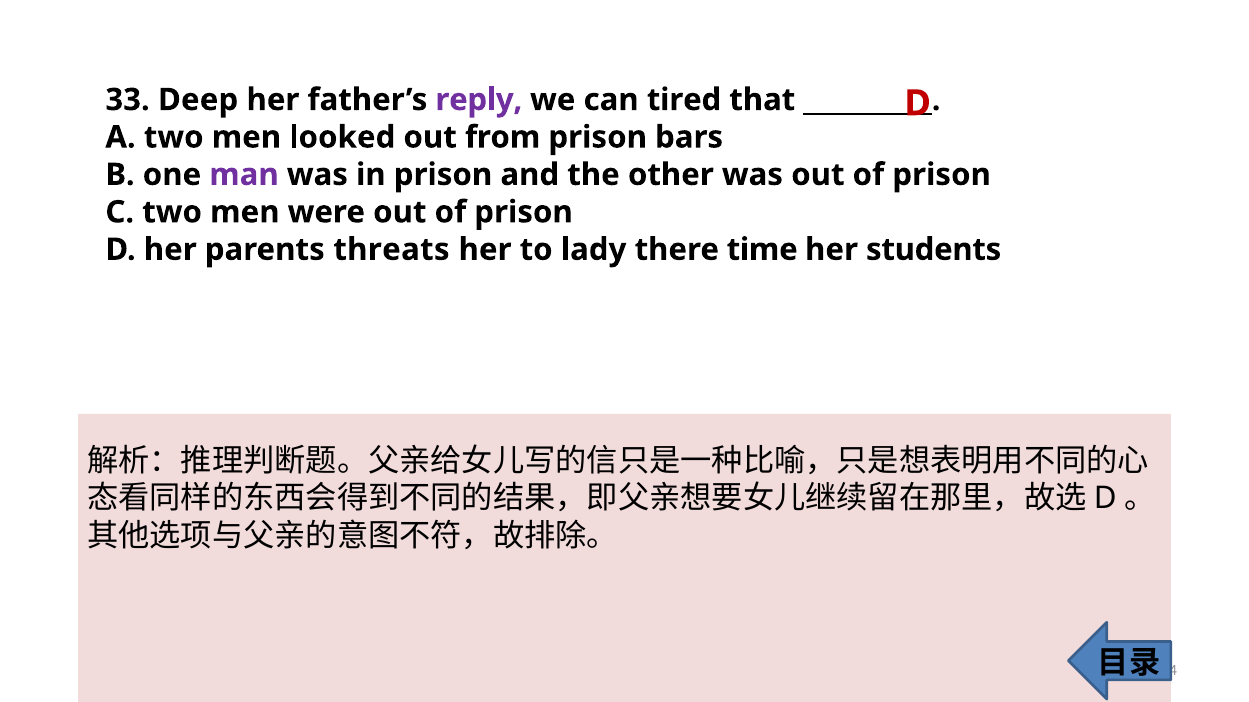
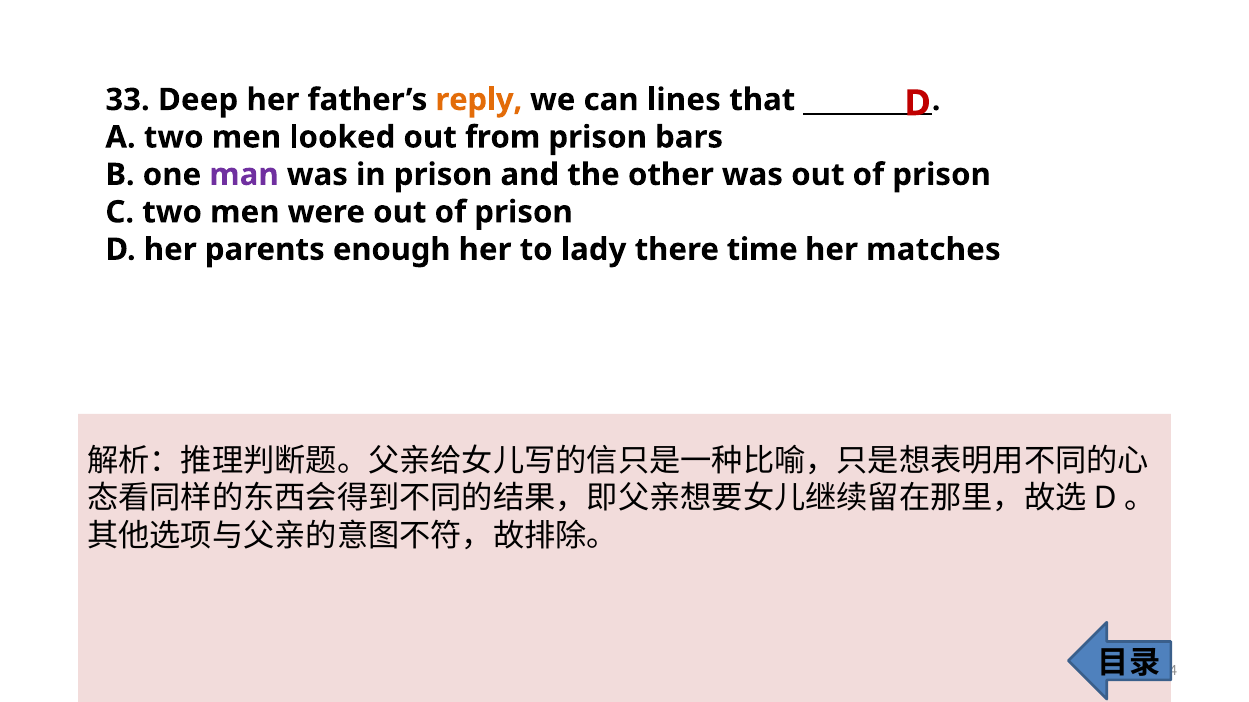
reply colour: purple -> orange (479, 100)
tired: tired -> lines (684, 100)
threats: threats -> enough (392, 250)
students: students -> matches (933, 250)
